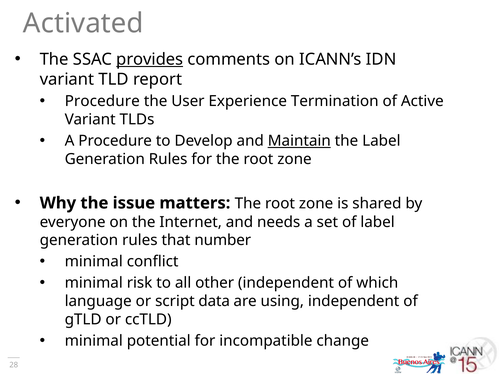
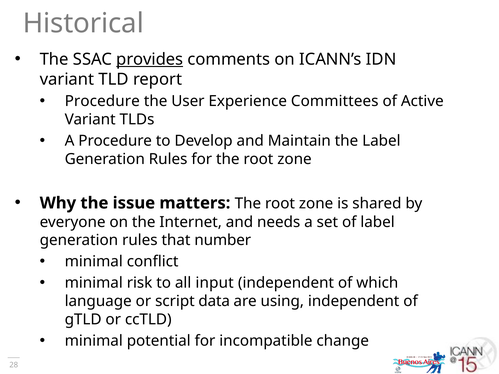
Activated: Activated -> Historical (83, 23)
Termination: Termination -> Committees (335, 101)
Maintain underline: present -> none (299, 141)
other: other -> input (215, 283)
